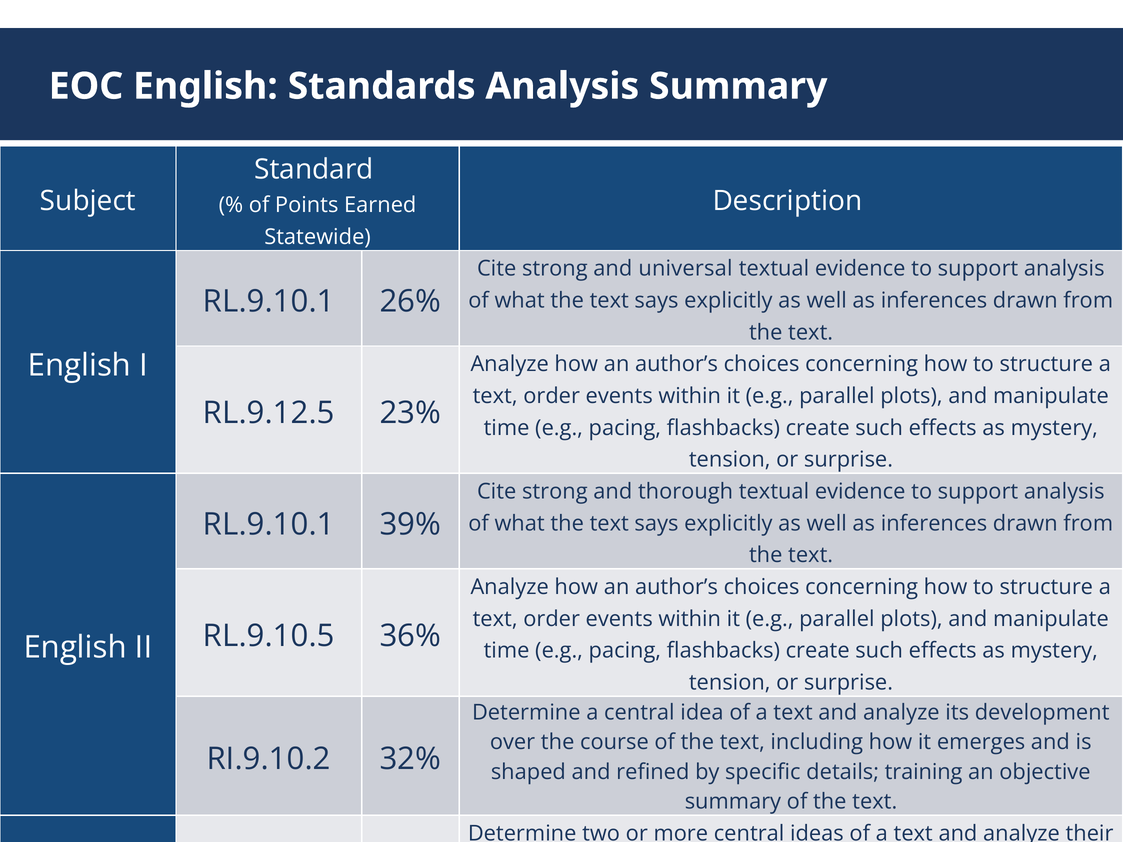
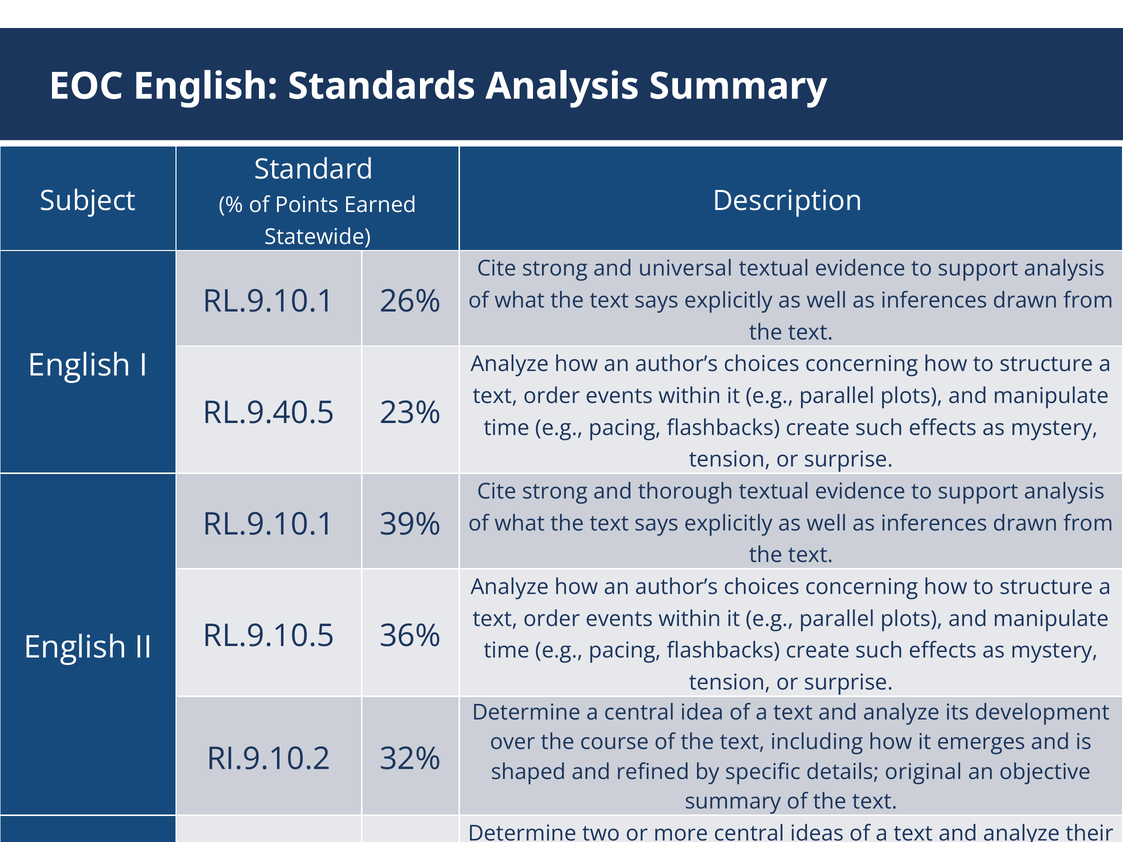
RL.9.12.5: RL.9.12.5 -> RL.9.40.5 (269, 413)
training: training -> original (923, 772)
